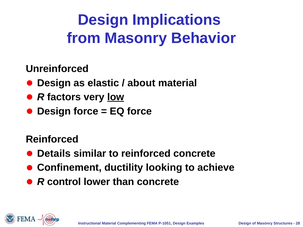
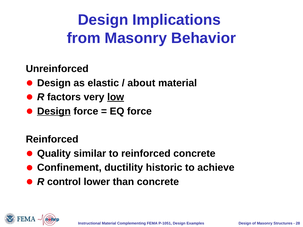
Design underline: none -> present (54, 111)
Details: Details -> Quality (54, 154)
looking: looking -> historic (164, 168)
